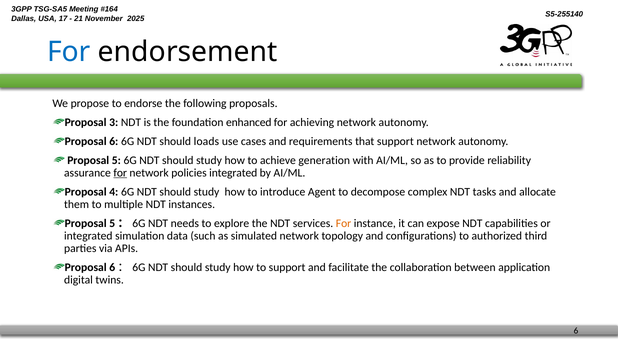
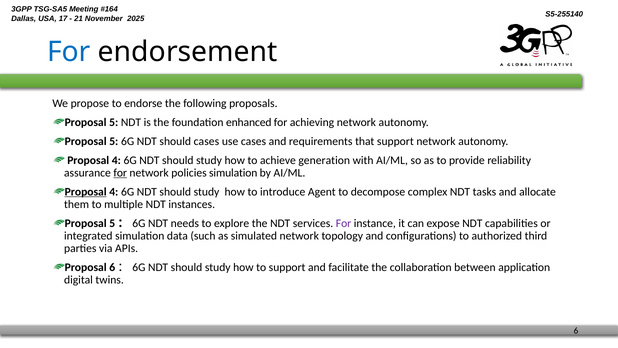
3: 3 -> 5 (114, 122)
6: 6 -> 5 (114, 141)
should loads: loads -> cases (206, 141)
5: 5 -> 4 (116, 160)
policies integrated: integrated -> simulation (233, 173)
Proposal underline: none -> present (86, 192)
For colour: orange -> purple (344, 223)
